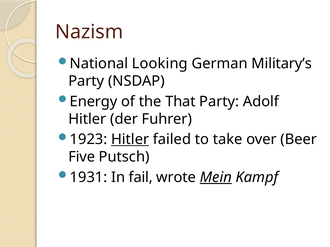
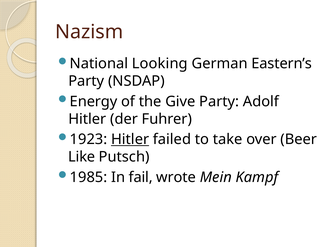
Military’s: Military’s -> Eastern’s (282, 64)
That: That -> Give (180, 102)
Five: Five -> Like (82, 157)
1931: 1931 -> 1985 (88, 178)
Mein underline: present -> none (216, 178)
